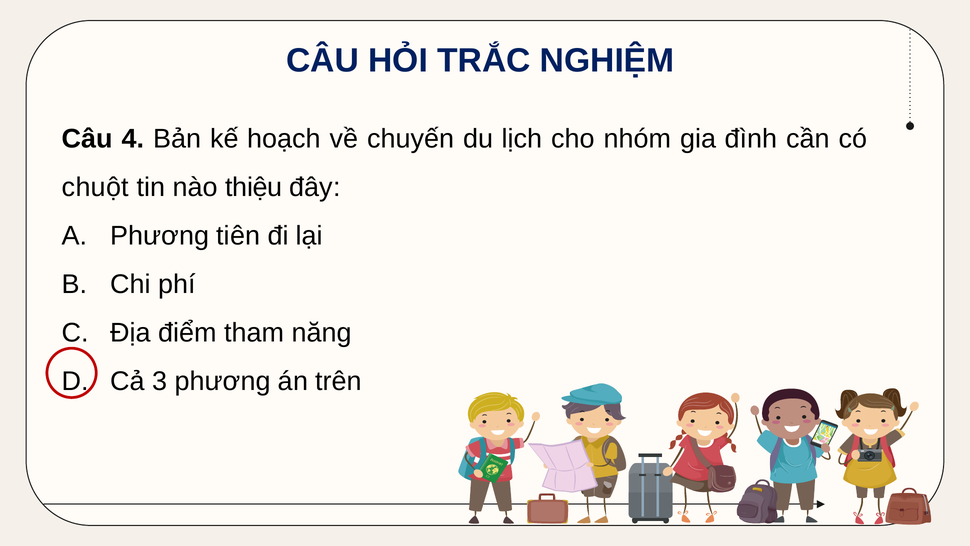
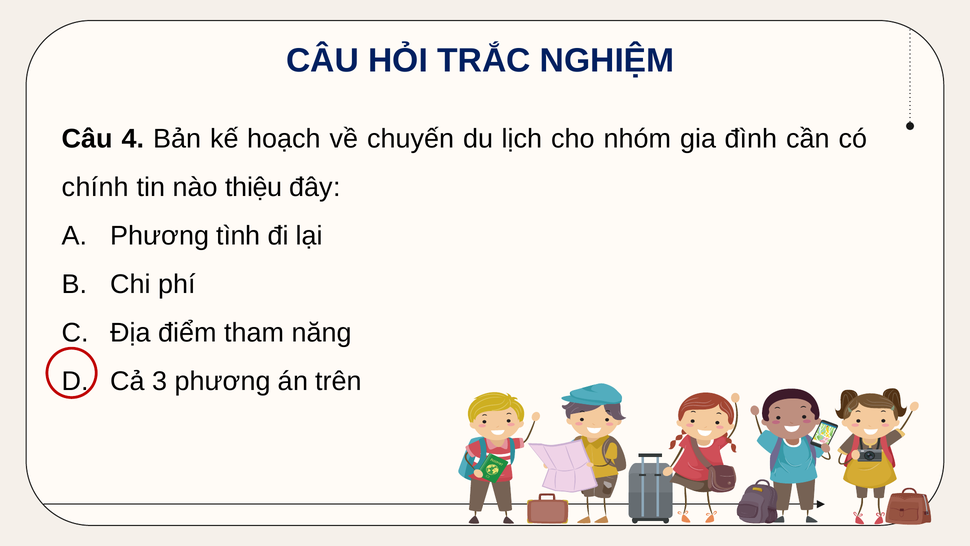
chuột: chuột -> chính (95, 187)
tiên: tiên -> tình (238, 236)
